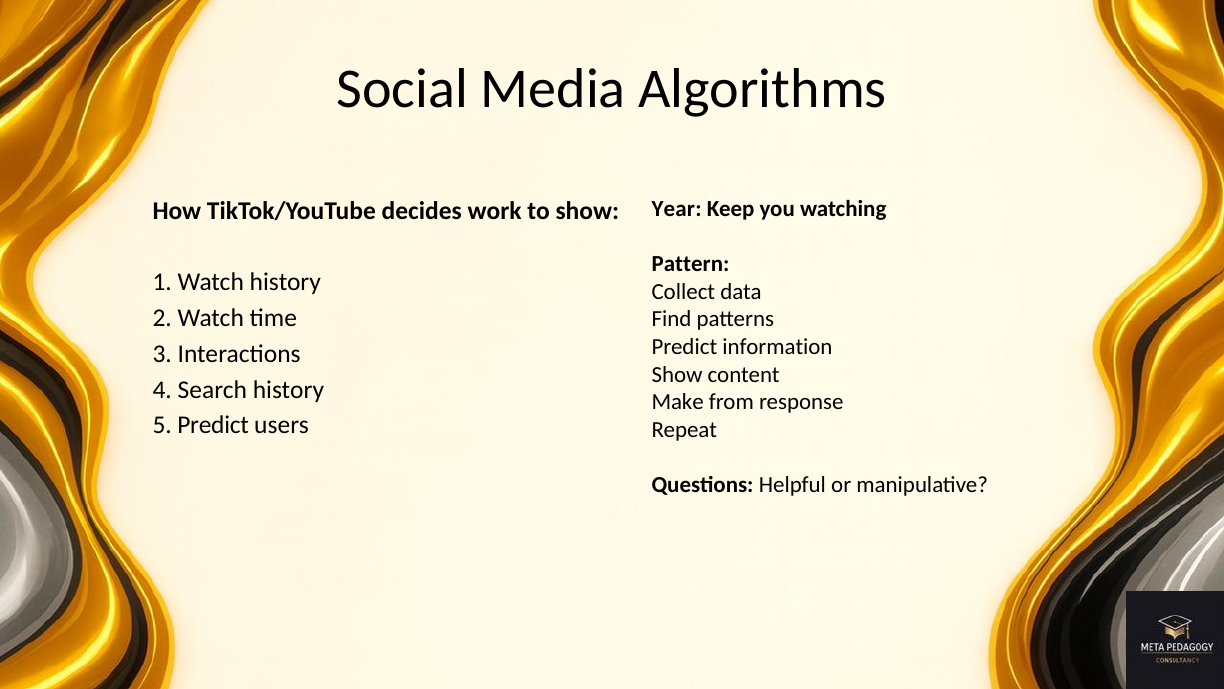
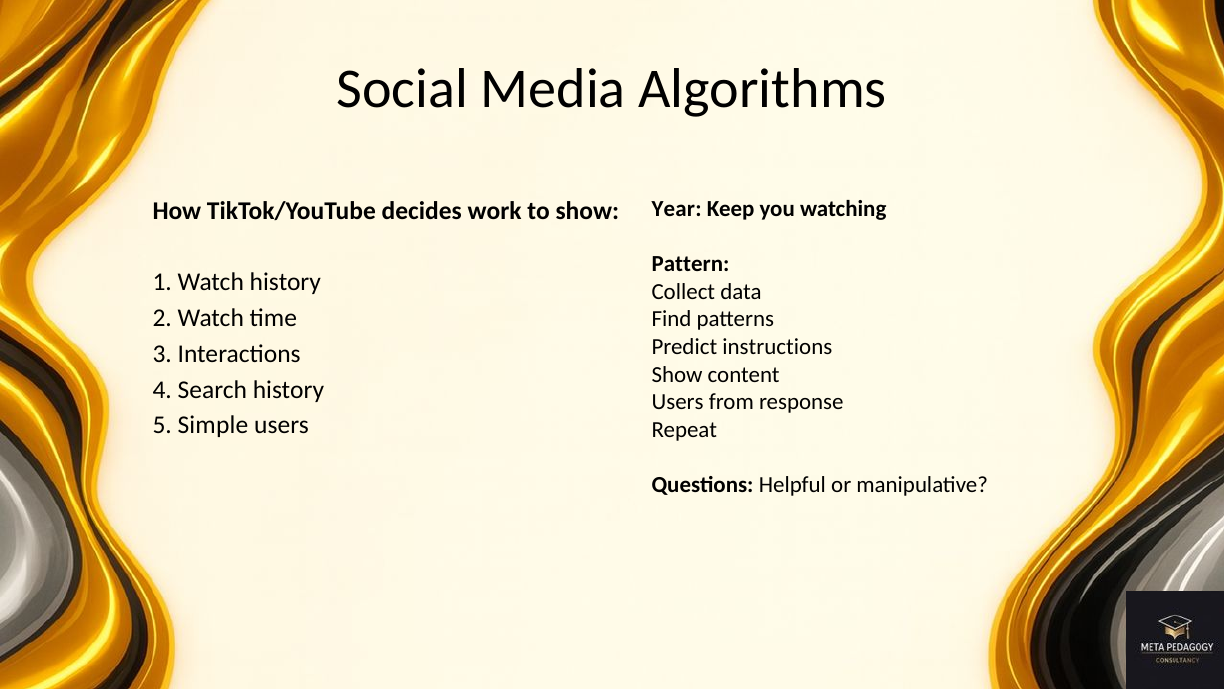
information: information -> instructions (777, 347)
Make: Make -> Users (678, 402)
5 Predict: Predict -> Simple (213, 425)
